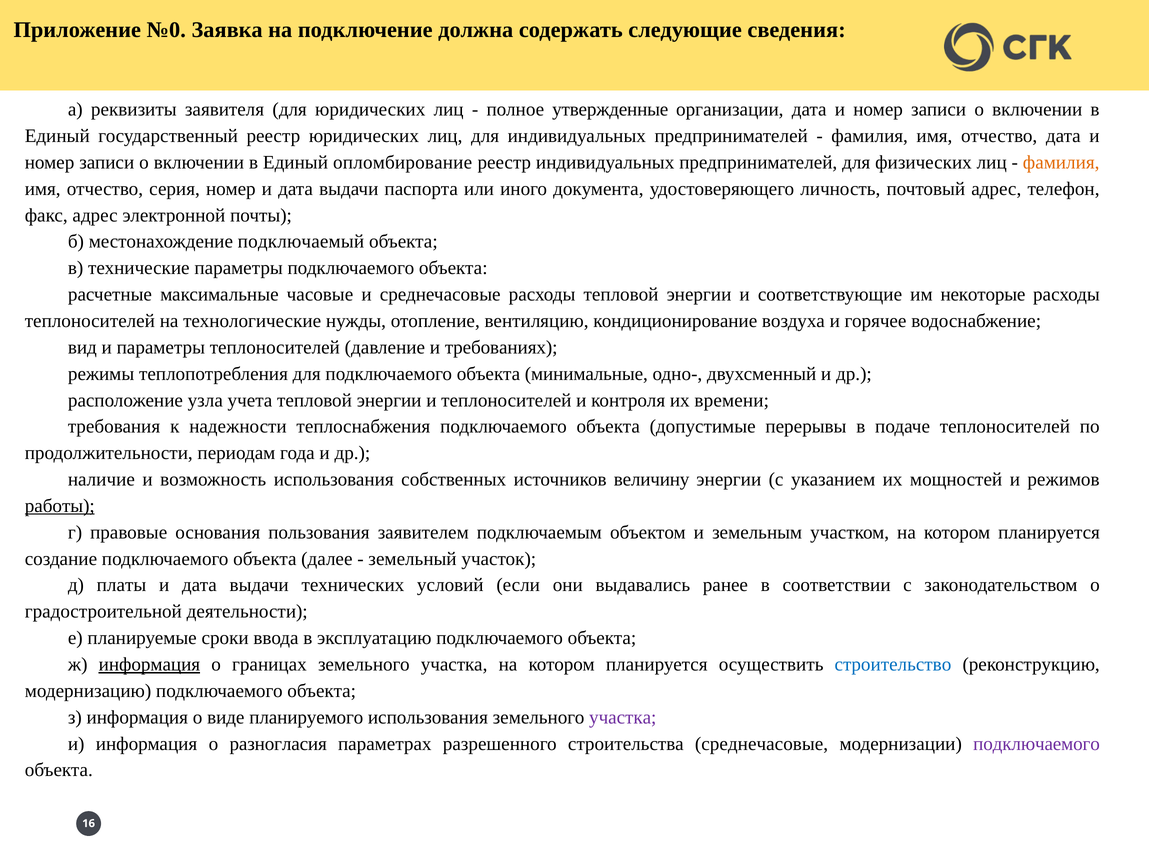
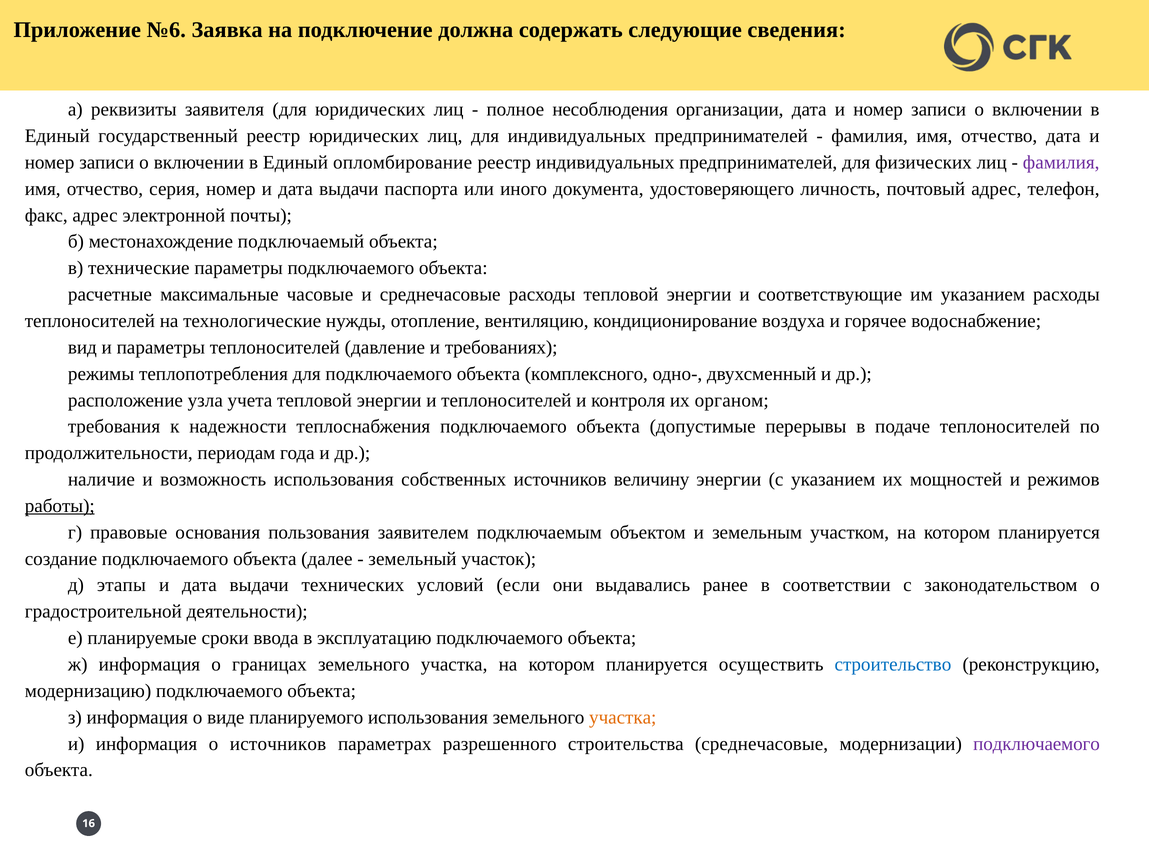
№0: №0 -> №6 (166, 30)
утвержденные: утвержденные -> несоблюдения (610, 109)
фамилия colour: orange -> purple (1061, 162)
им некоторые: некоторые -> указанием (983, 294)
минимальные: минимальные -> комплексного (586, 374)
времени: времени -> органом (732, 400)
платы: платы -> этапы (121, 585)
информация underline: present -> none (149, 664)
участка colour: purple -> orange (623, 717)
о разногласия: разногласия -> источников (278, 744)
